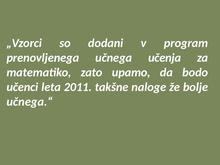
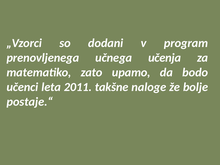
učnega.“: učnega.“ -> postaje.“ (30, 102)
